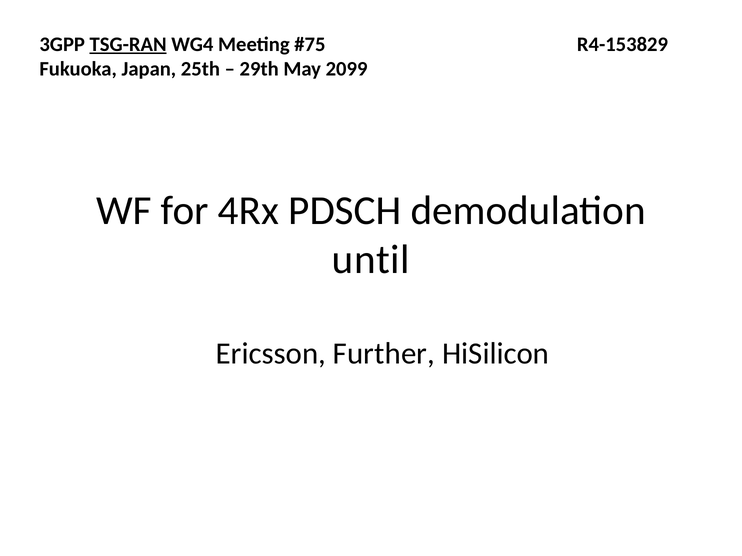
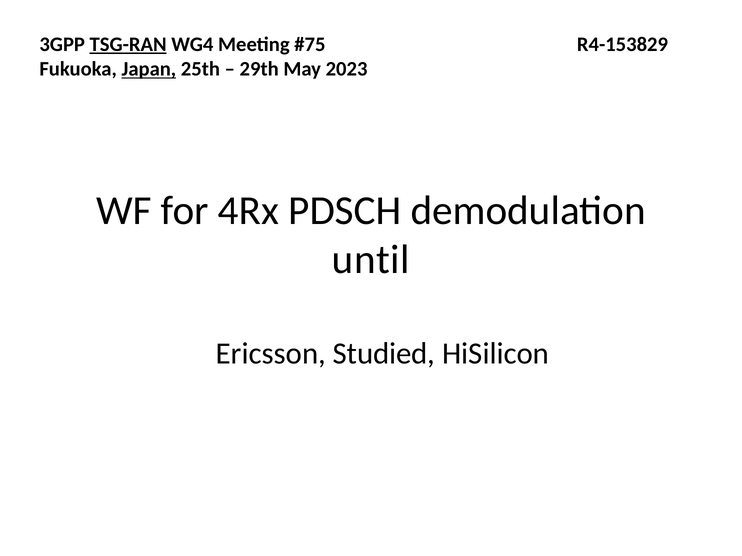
Japan underline: none -> present (149, 69)
2099: 2099 -> 2023 (347, 69)
Further: Further -> Studied (384, 354)
